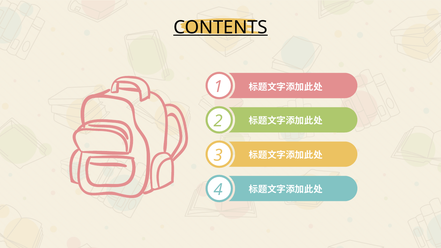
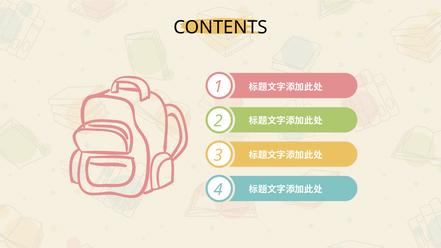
CONTENTS underline: present -> none (221, 27)
